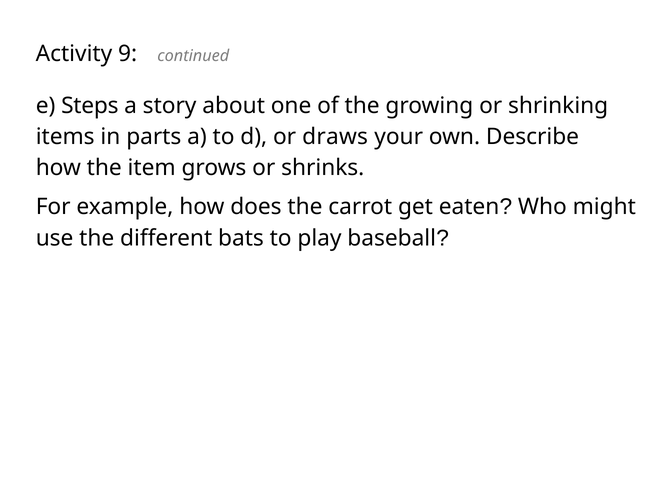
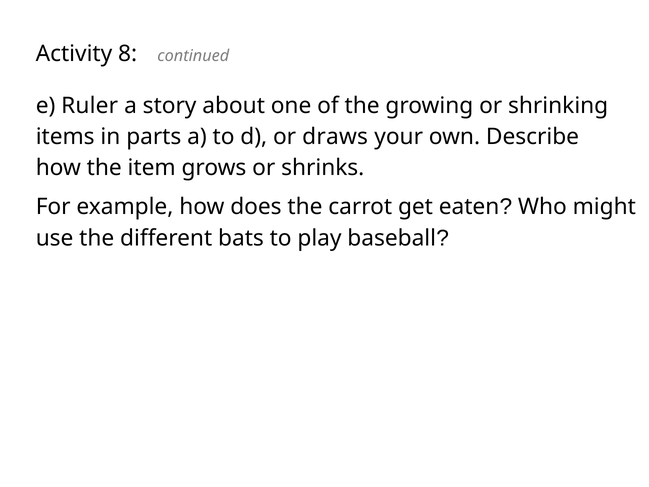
9: 9 -> 8 (128, 54)
Steps: Steps -> Ruler (90, 105)
